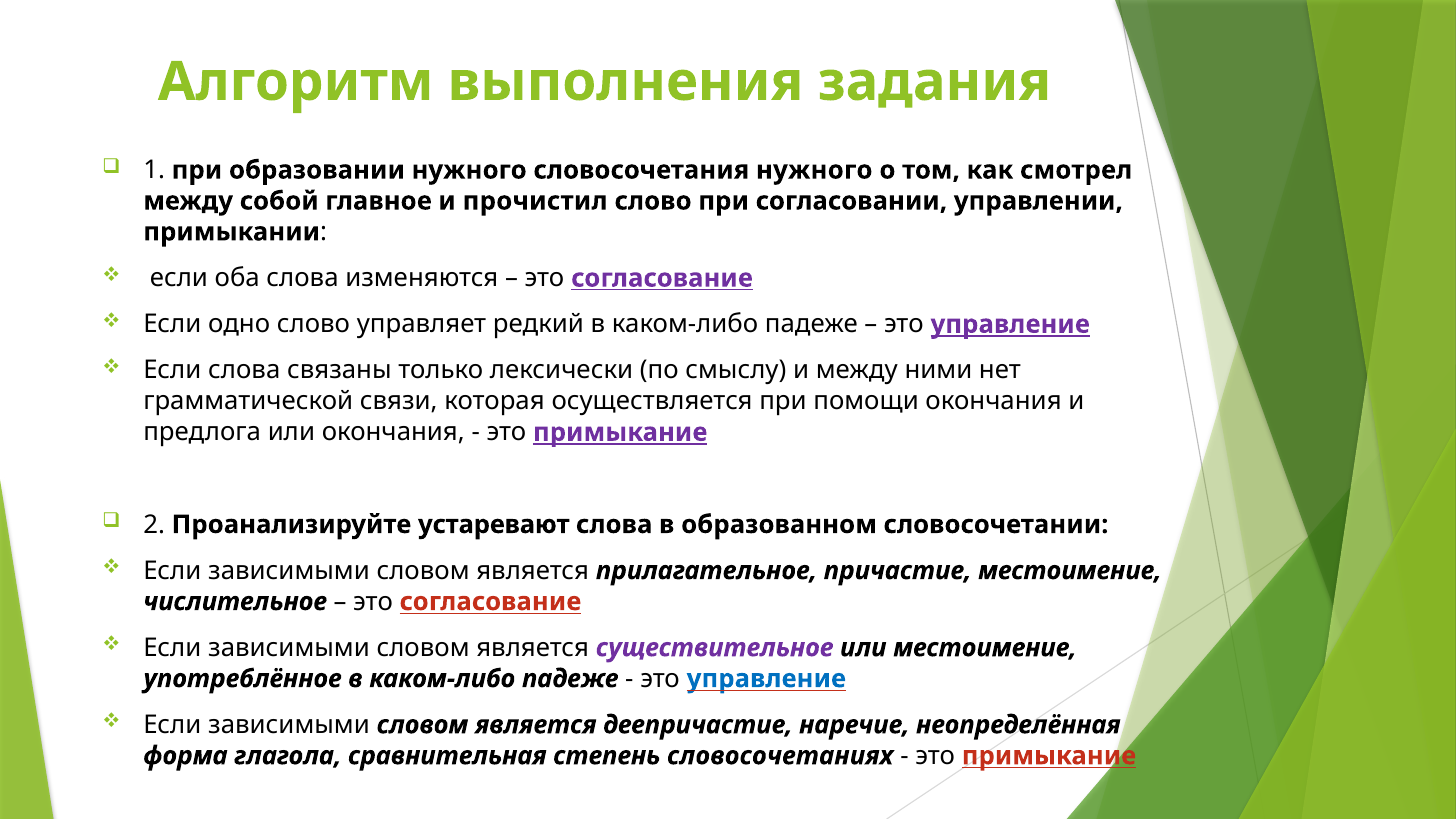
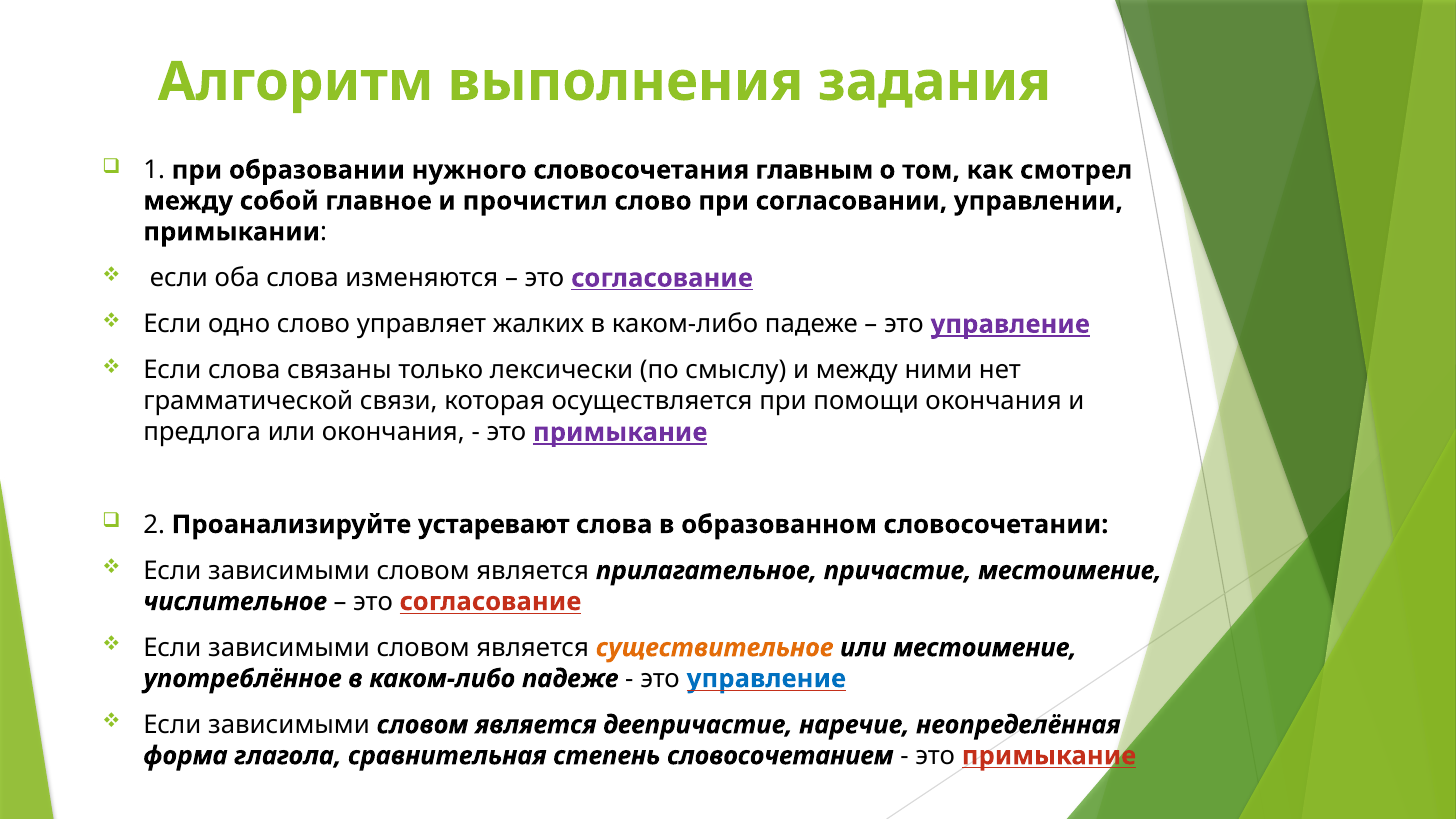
словосочетания нужного: нужного -> главным (814, 170)
редкий: редкий -> жалких (538, 324)
существительное colour: purple -> orange (715, 648)
словосочетаниях: словосочетаниях -> словосочетанием (780, 756)
